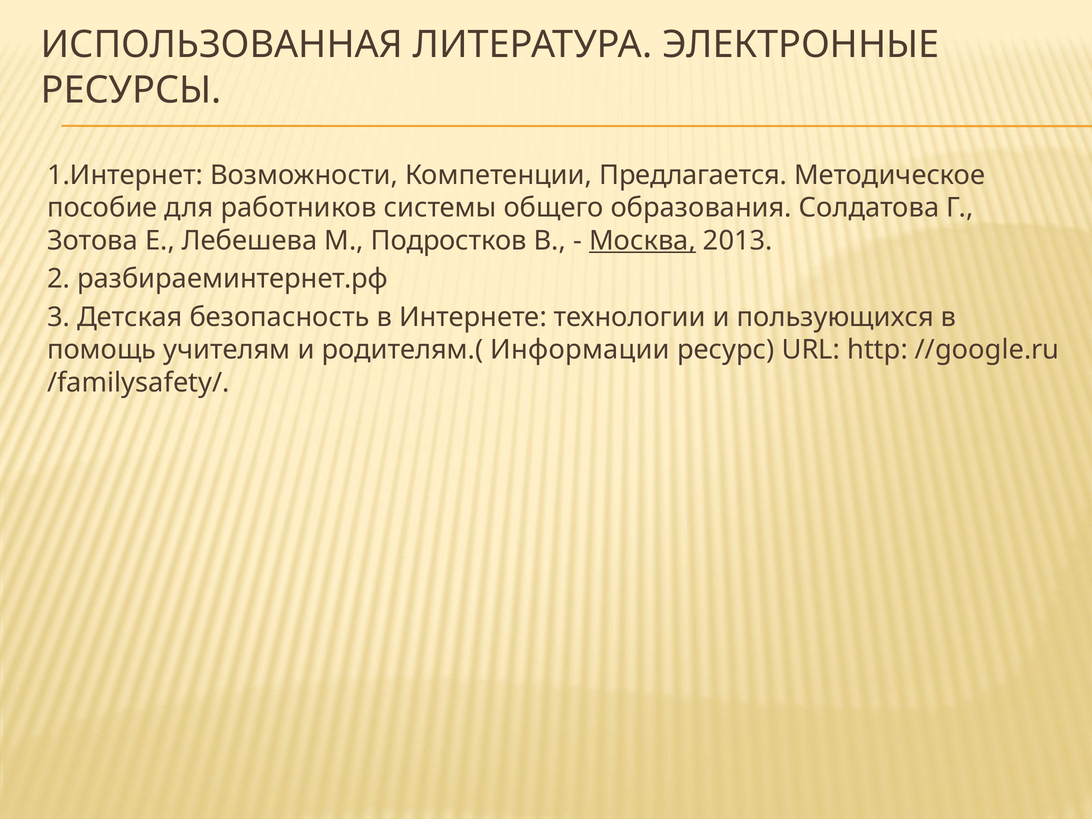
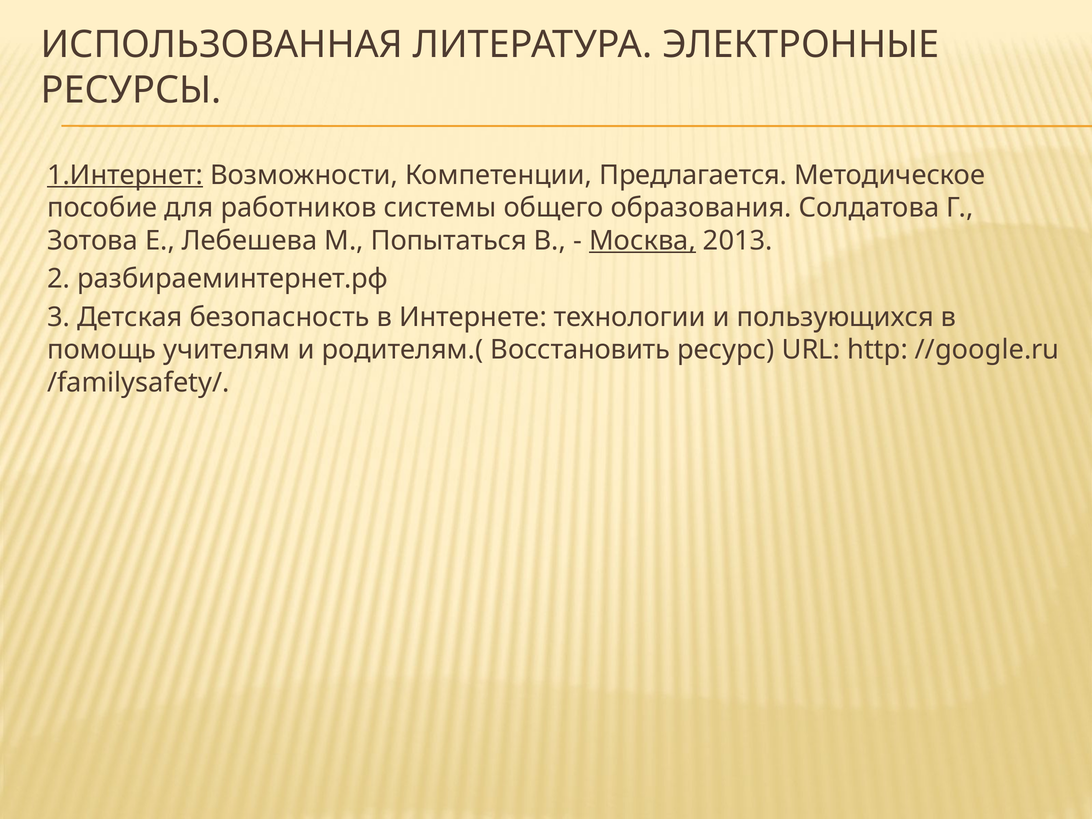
1.Интернет underline: none -> present (125, 175)
Подростков: Подростков -> Попытаться (449, 241)
Информации: Информации -> Восстановить (580, 350)
